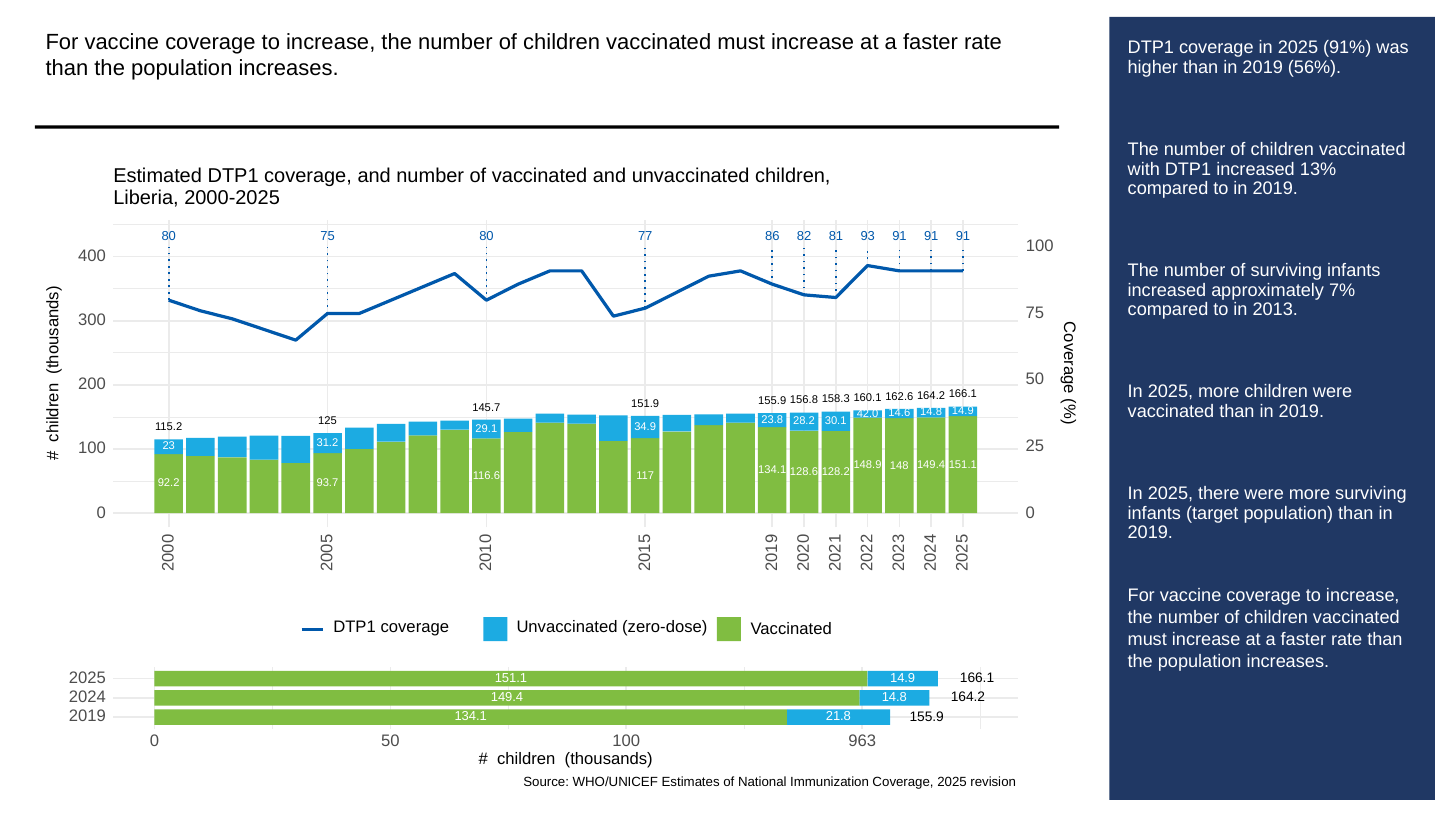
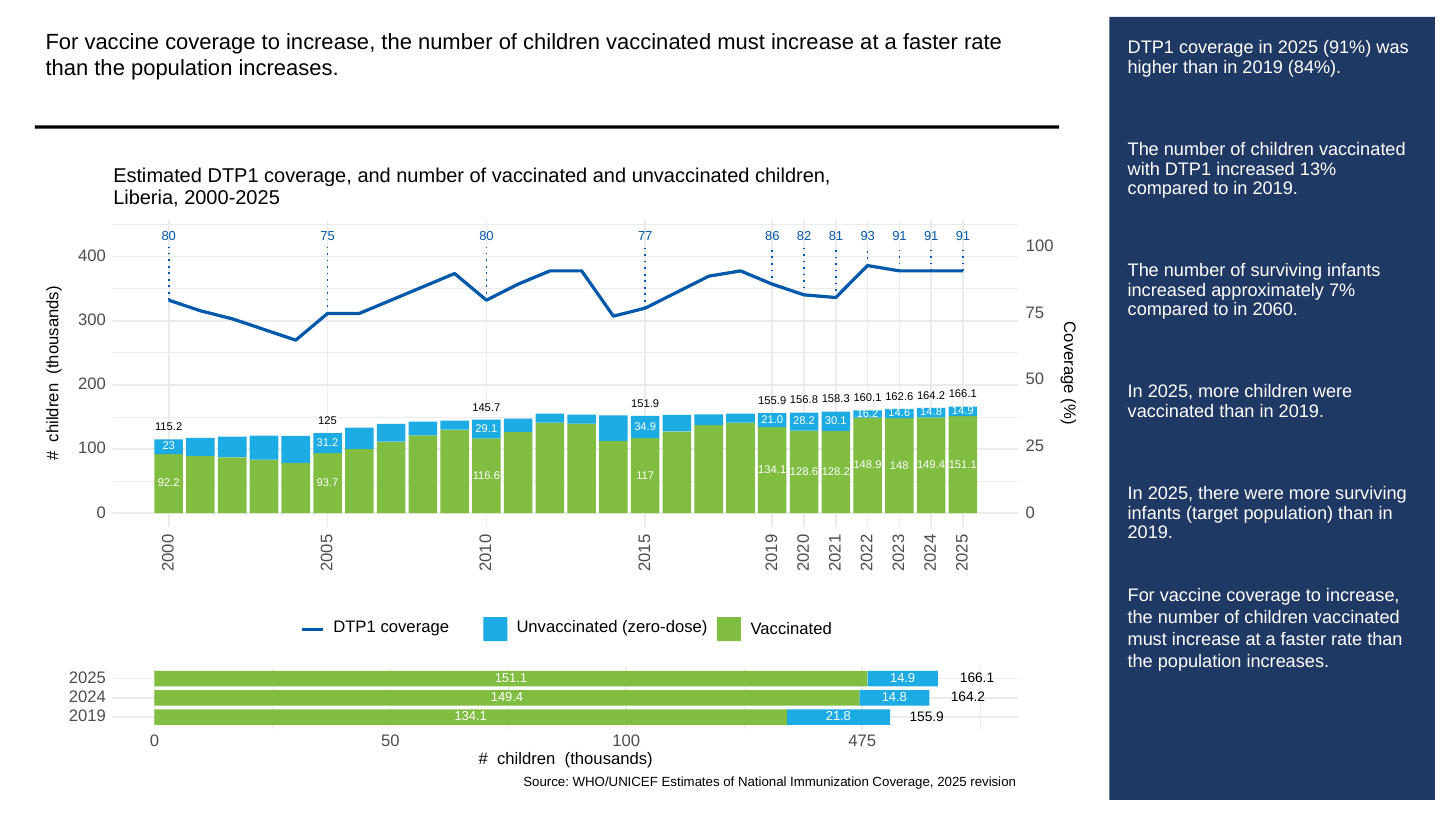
56%: 56% -> 84% (1315, 67)
2013: 2013 -> 2060 (1275, 310)
42.0: 42.0 -> 16.2 (868, 414)
23.8: 23.8 -> 21.0 (772, 420)
963: 963 -> 475 (862, 742)
